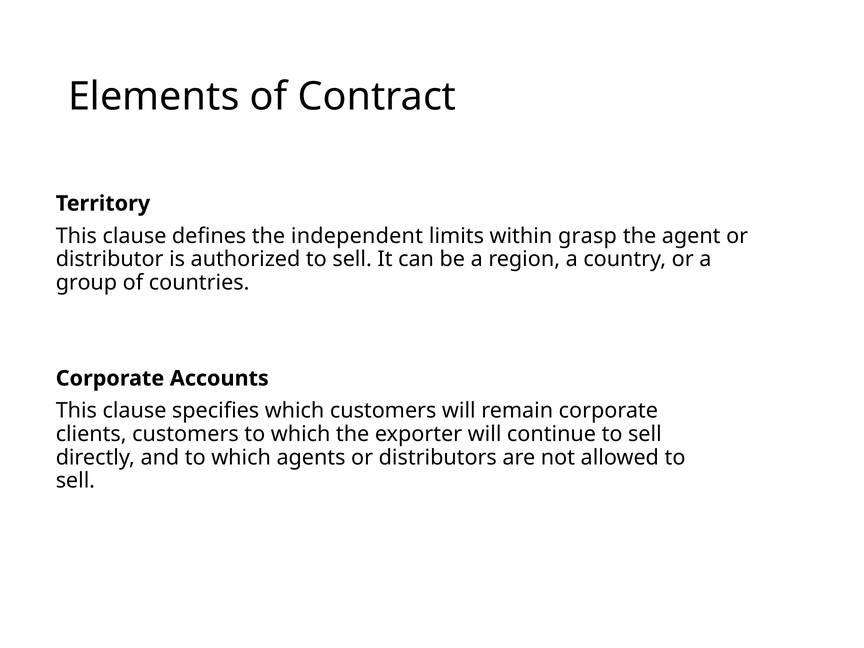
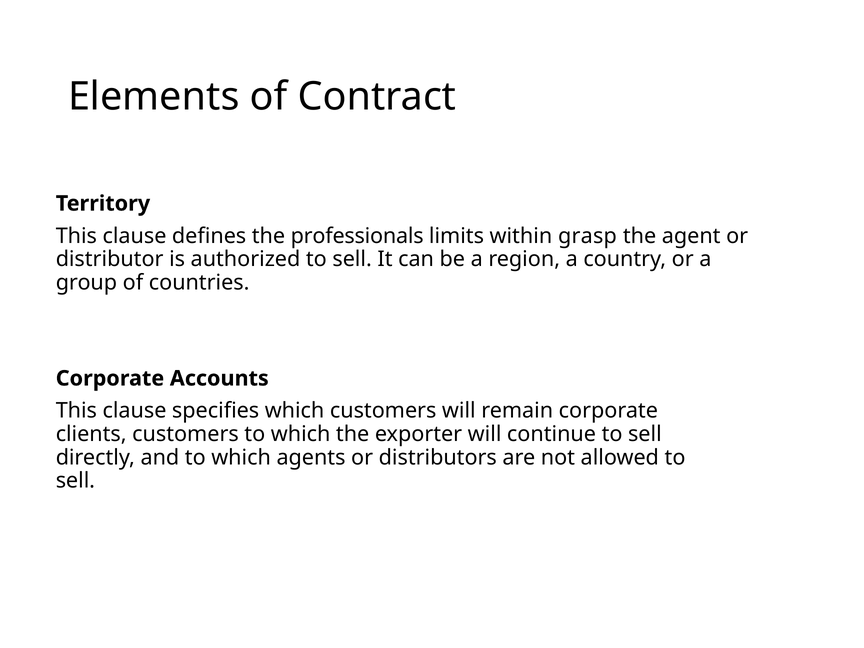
independent: independent -> professionals (357, 236)
